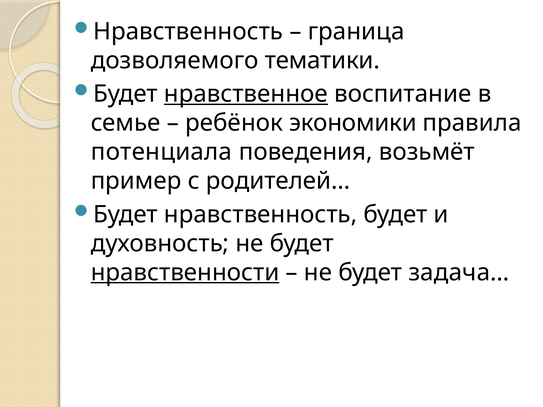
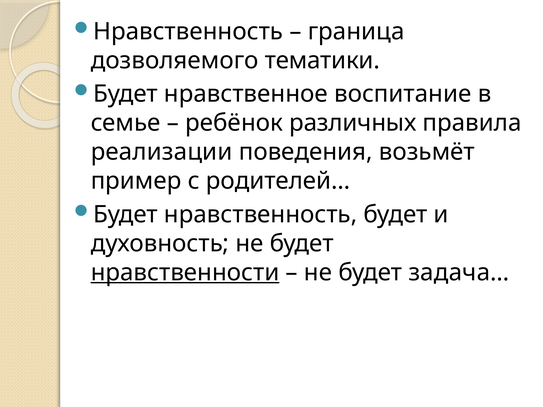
нравственное underline: present -> none (246, 94)
экономики: экономики -> различных (353, 123)
потенциала: потенциала -> реализации (162, 152)
